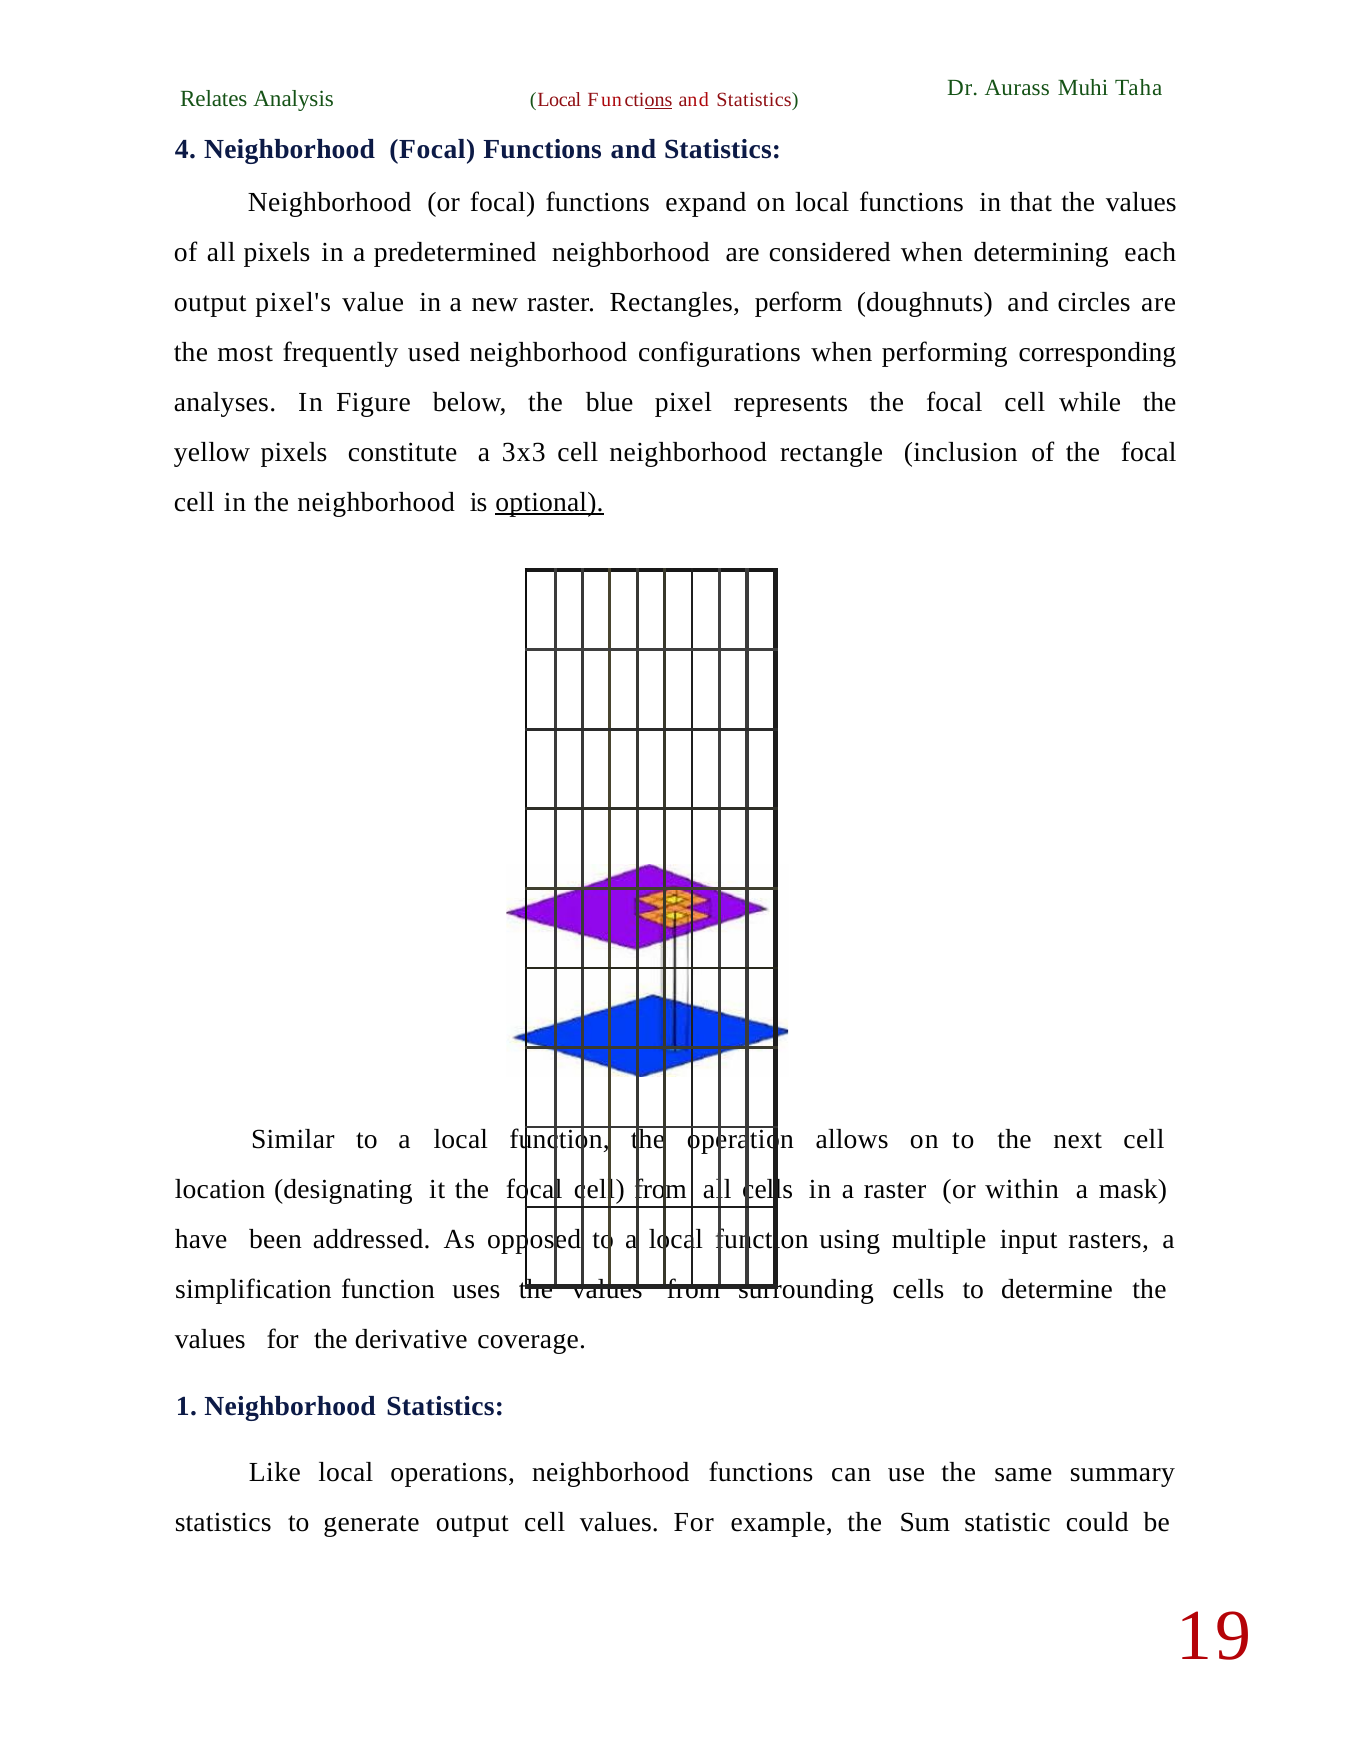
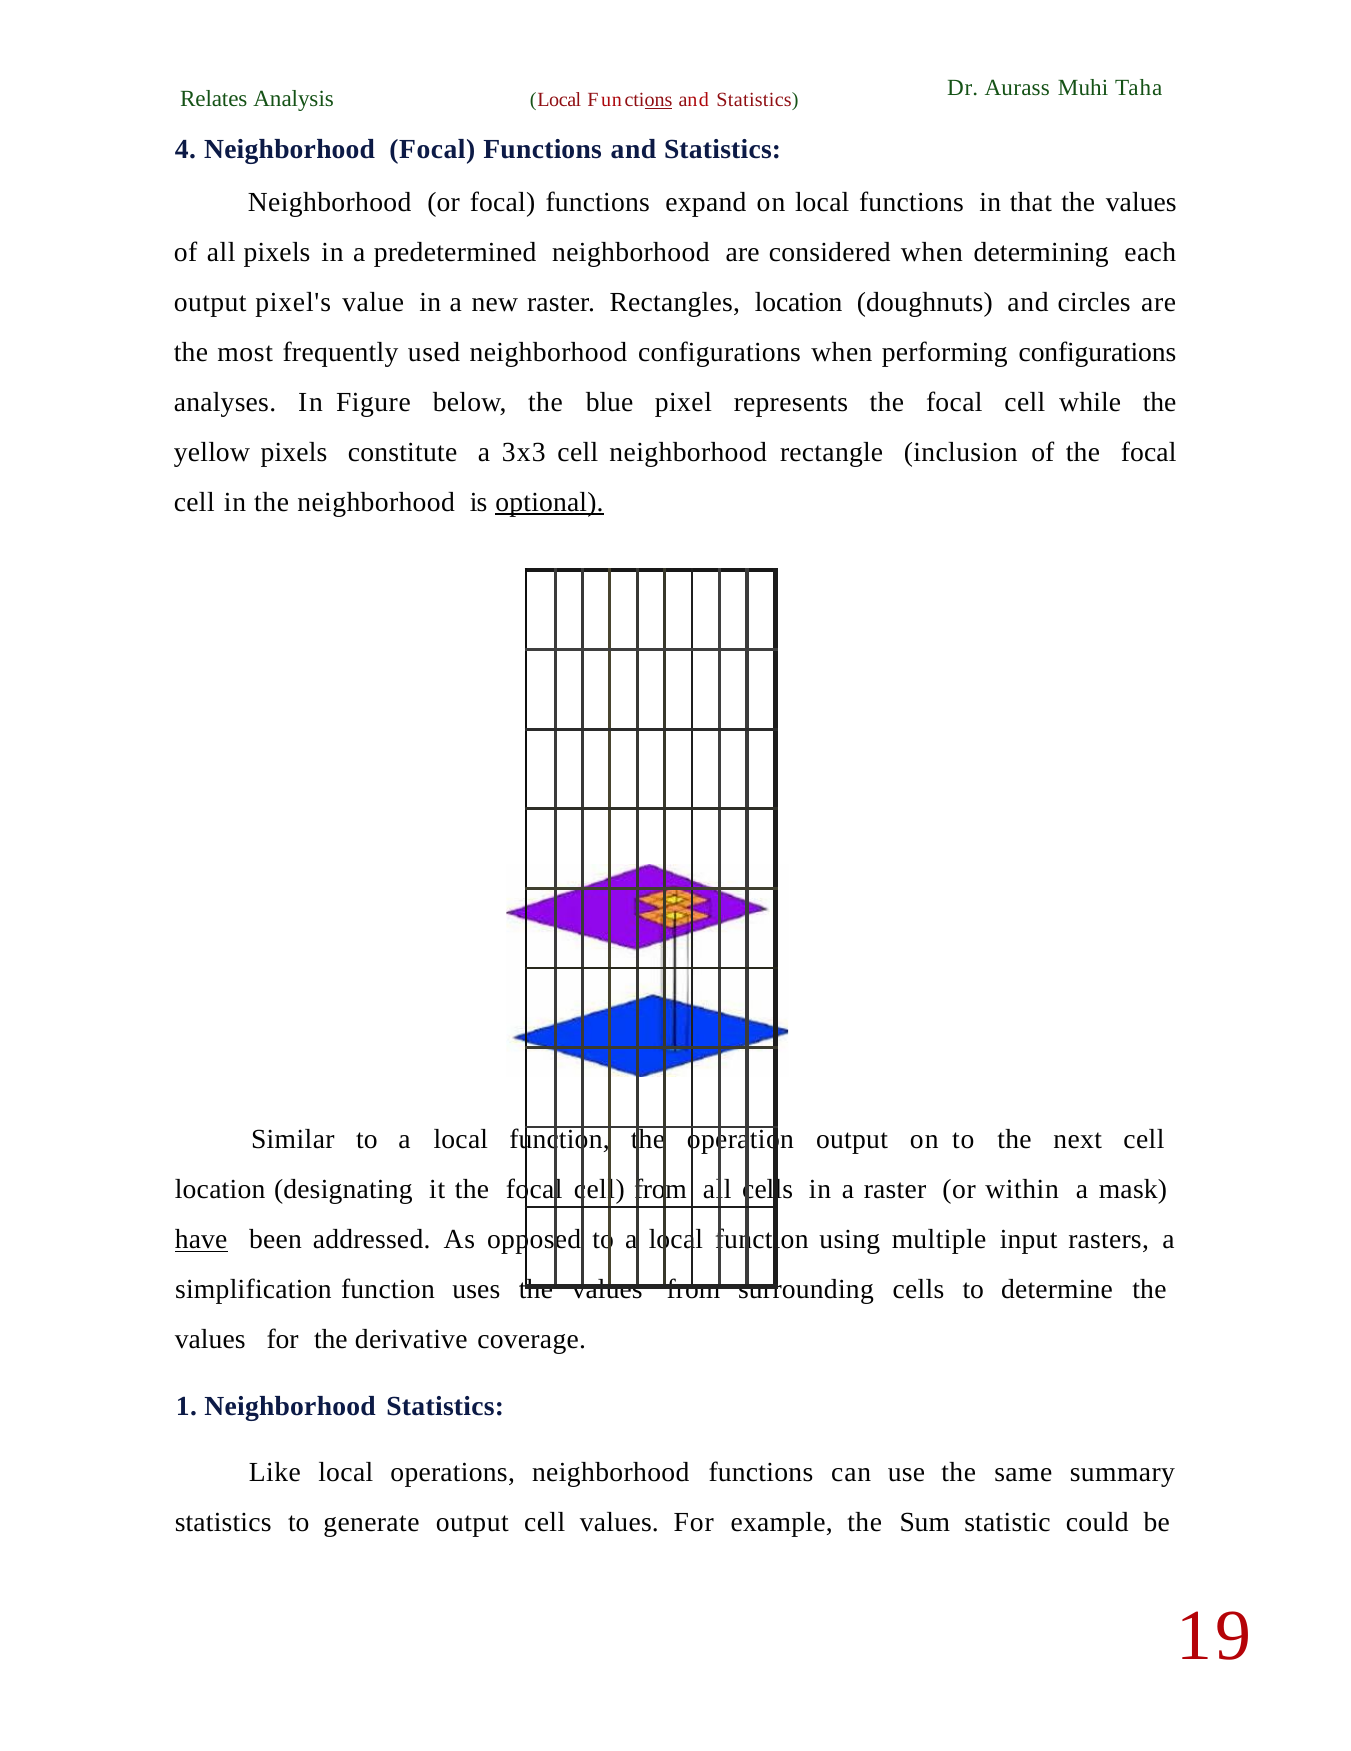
Rectangles perform: perform -> location (799, 302)
performing corresponding: corresponding -> configurations (1098, 352)
operation allows: allows -> output (852, 1139)
have underline: none -> present (201, 1239)
